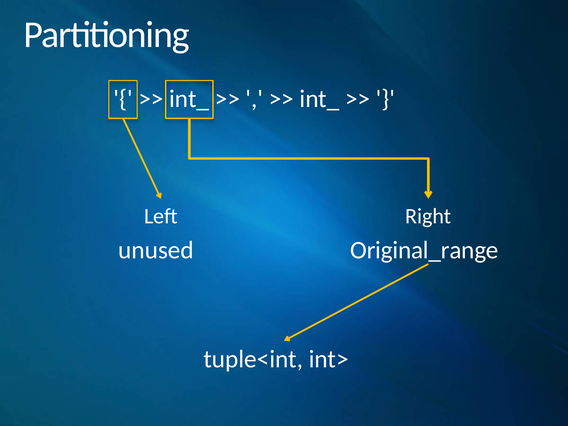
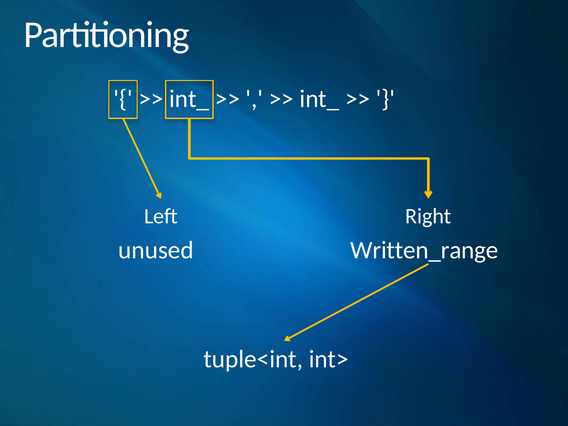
Original_range: Original_range -> Written_range (424, 250)
